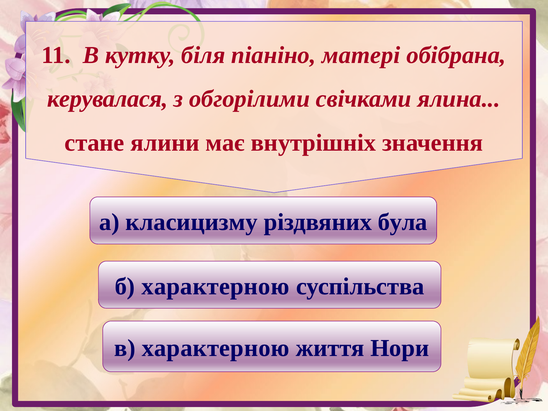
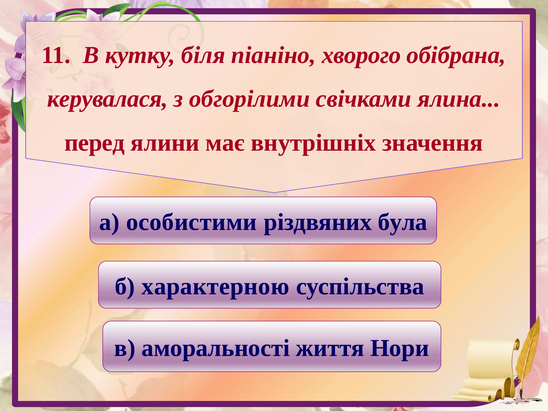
матері: матері -> хворого (361, 55)
стане: стане -> перед (95, 143)
класицизму: класицизму -> особистими (192, 222)
в характерною: характерною -> аморальності (216, 348)
